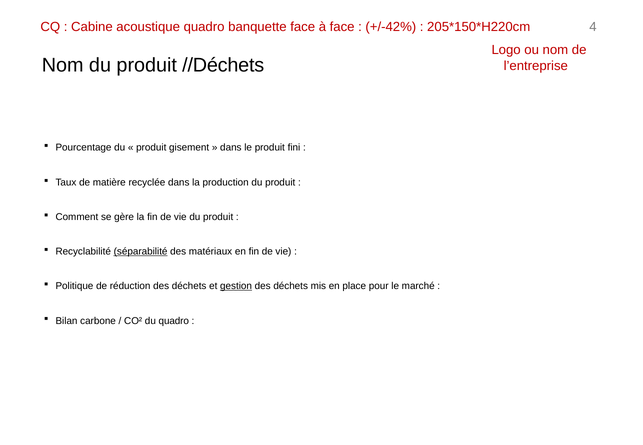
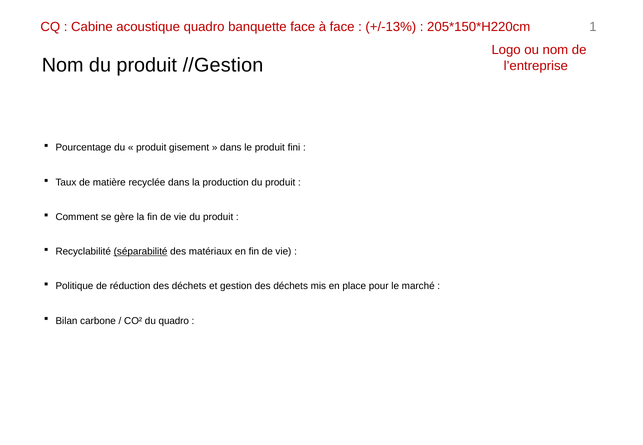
+/-42%: +/-42% -> +/-13% (391, 27)
4: 4 -> 1 (593, 27)
//Déchets: //Déchets -> //Gestion (223, 65)
gestion underline: present -> none (236, 286)
